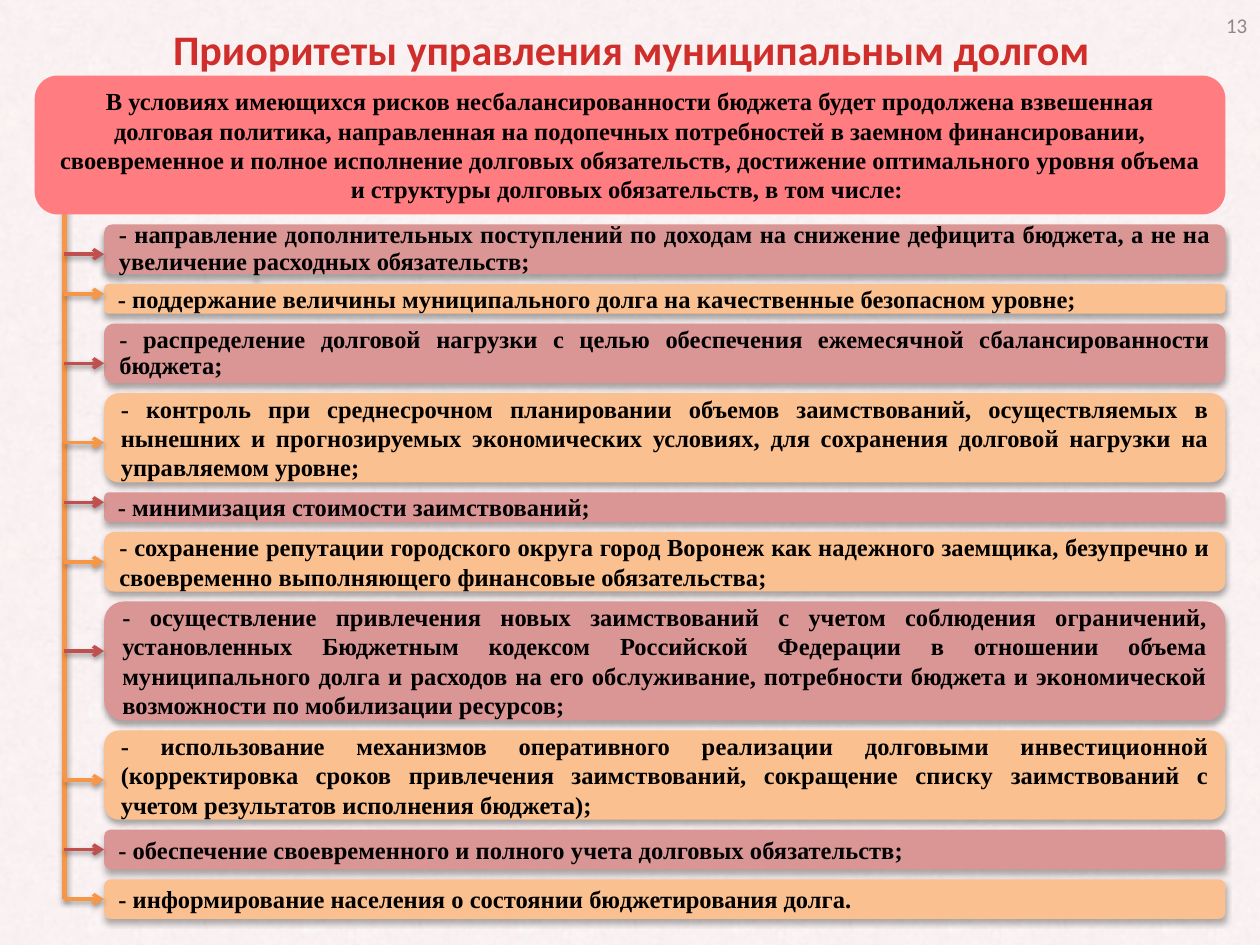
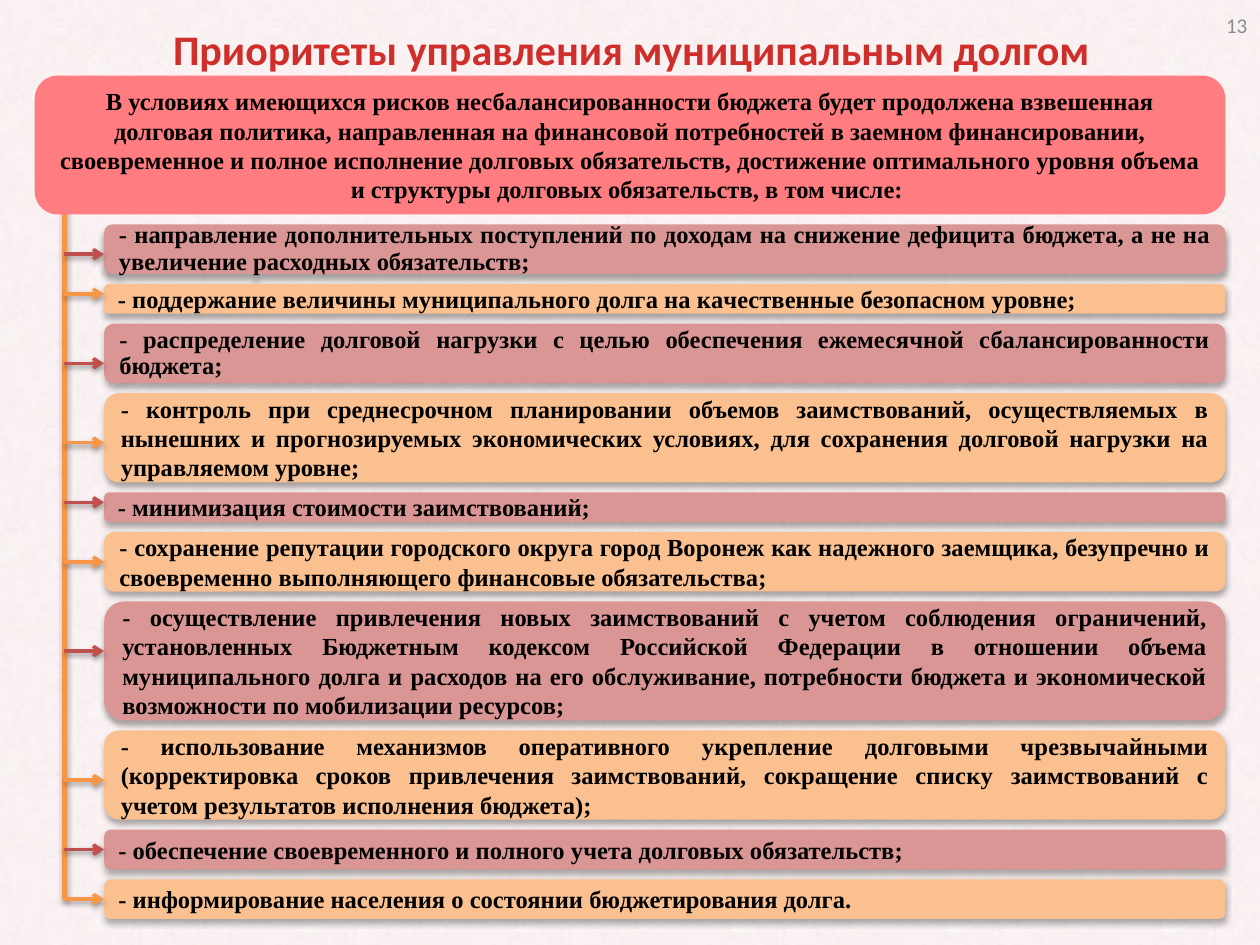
подопечных: подопечных -> финансовой (602, 132)
реализации: реализации -> укрепление (767, 747)
инвестиционной: инвестиционной -> чрезвычайными (1114, 747)
